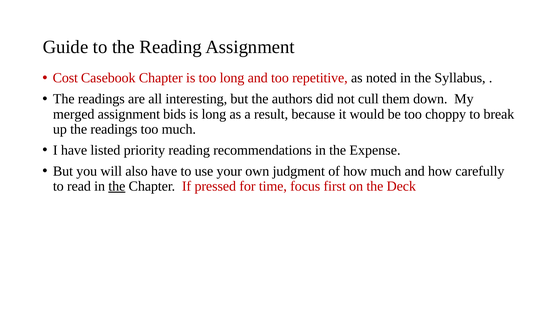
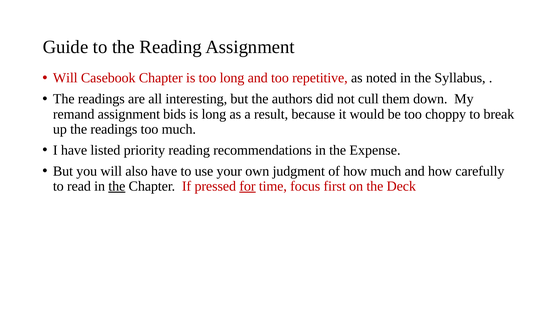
Cost: Cost -> Will (65, 78)
merged: merged -> remand (74, 114)
for underline: none -> present (247, 186)
